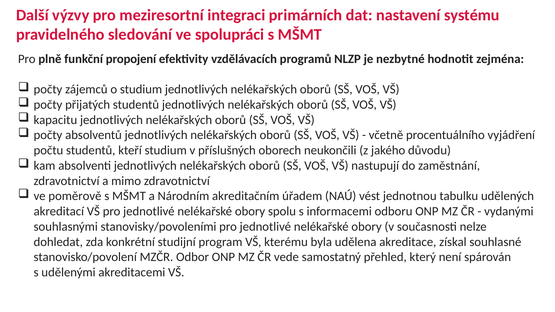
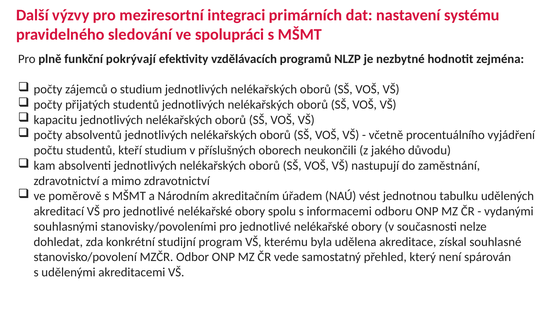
propojení: propojení -> pokrývají (131, 59)
